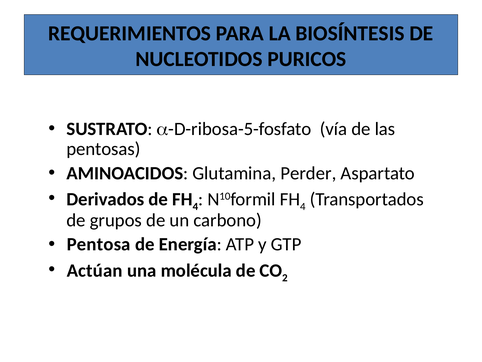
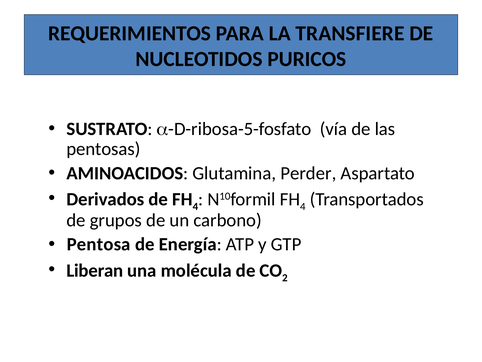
BIOSÍNTESIS: BIOSÍNTESIS -> TRANSFIERE (350, 33)
Actúan: Actúan -> Liberan (95, 270)
